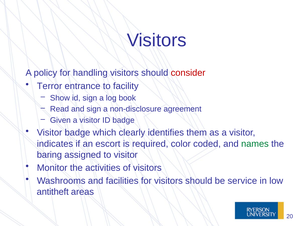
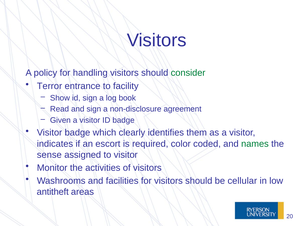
consider colour: red -> green (188, 73)
baring: baring -> sense (49, 155)
service: service -> cellular (242, 181)
